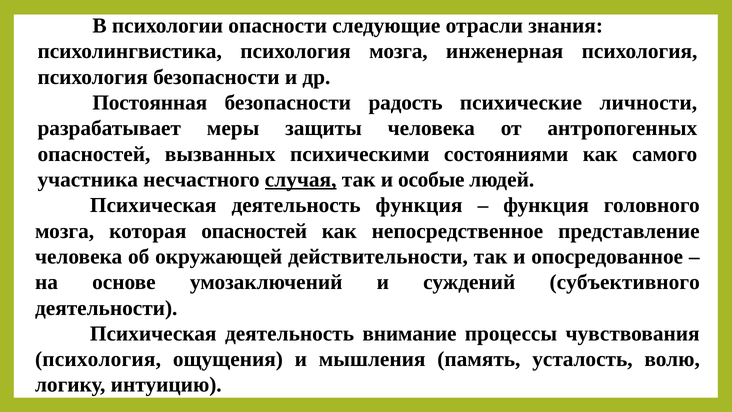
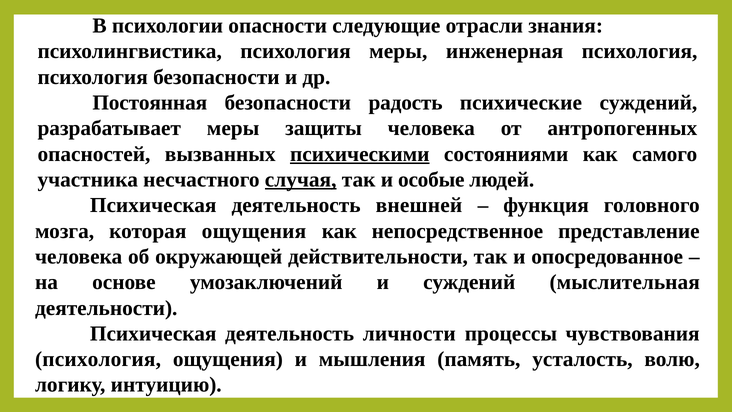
психология мозга: мозга -> меры (398, 51)
психические личности: личности -> суждений (648, 103)
психическими underline: none -> present (360, 154)
деятельность функция: функция -> внешней (419, 205)
которая опасностей: опасностей -> ощущения (254, 231)
субъективного: субъективного -> мыслительная (625, 282)
внимание: внимание -> личности (409, 333)
